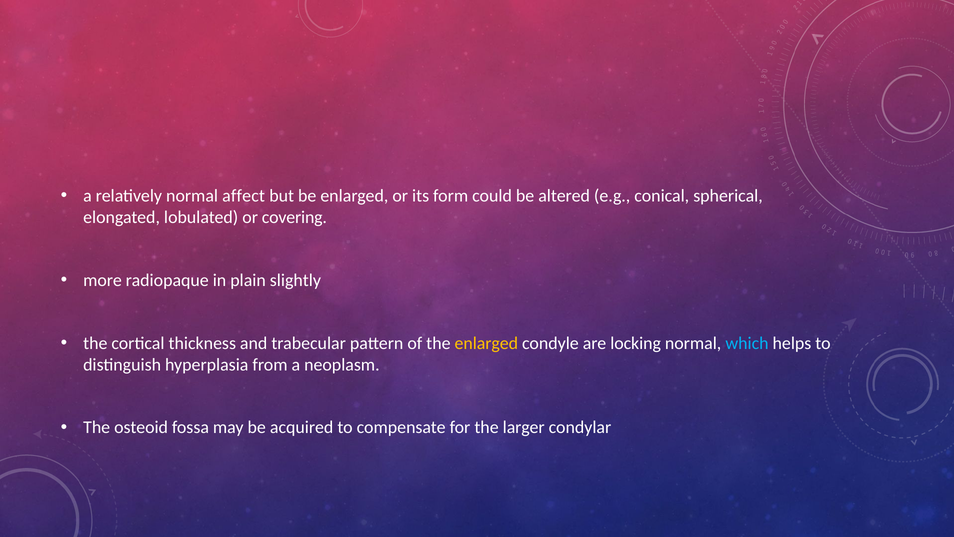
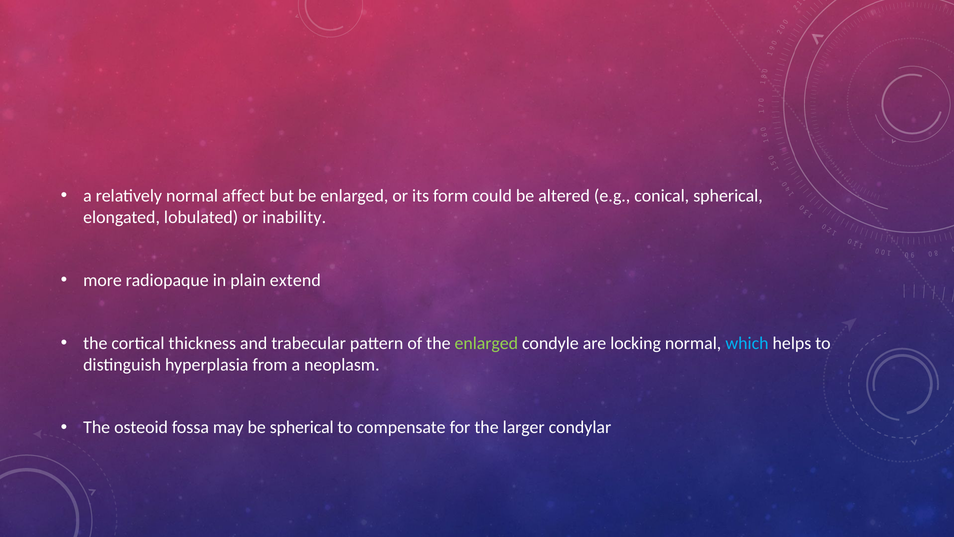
covering: covering -> inability (294, 217)
slightly: slightly -> extend (295, 280)
enlarged colour: yellow -> light green (486, 343)
be acquired: acquired -> spherical (302, 427)
